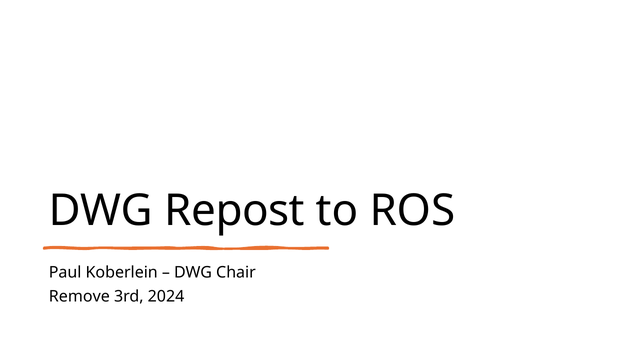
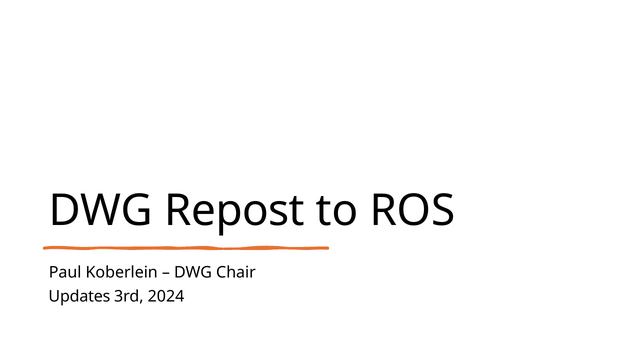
Remove: Remove -> Updates (79, 296)
